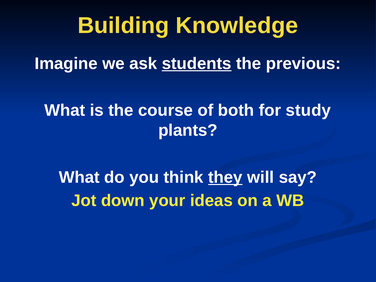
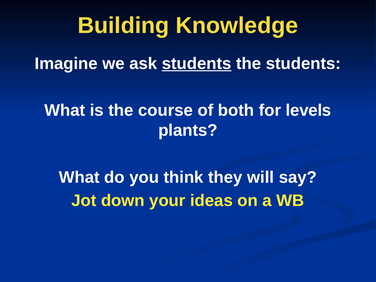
the previous: previous -> students (303, 64)
study: study -> levels (308, 110)
they underline: present -> none (225, 177)
